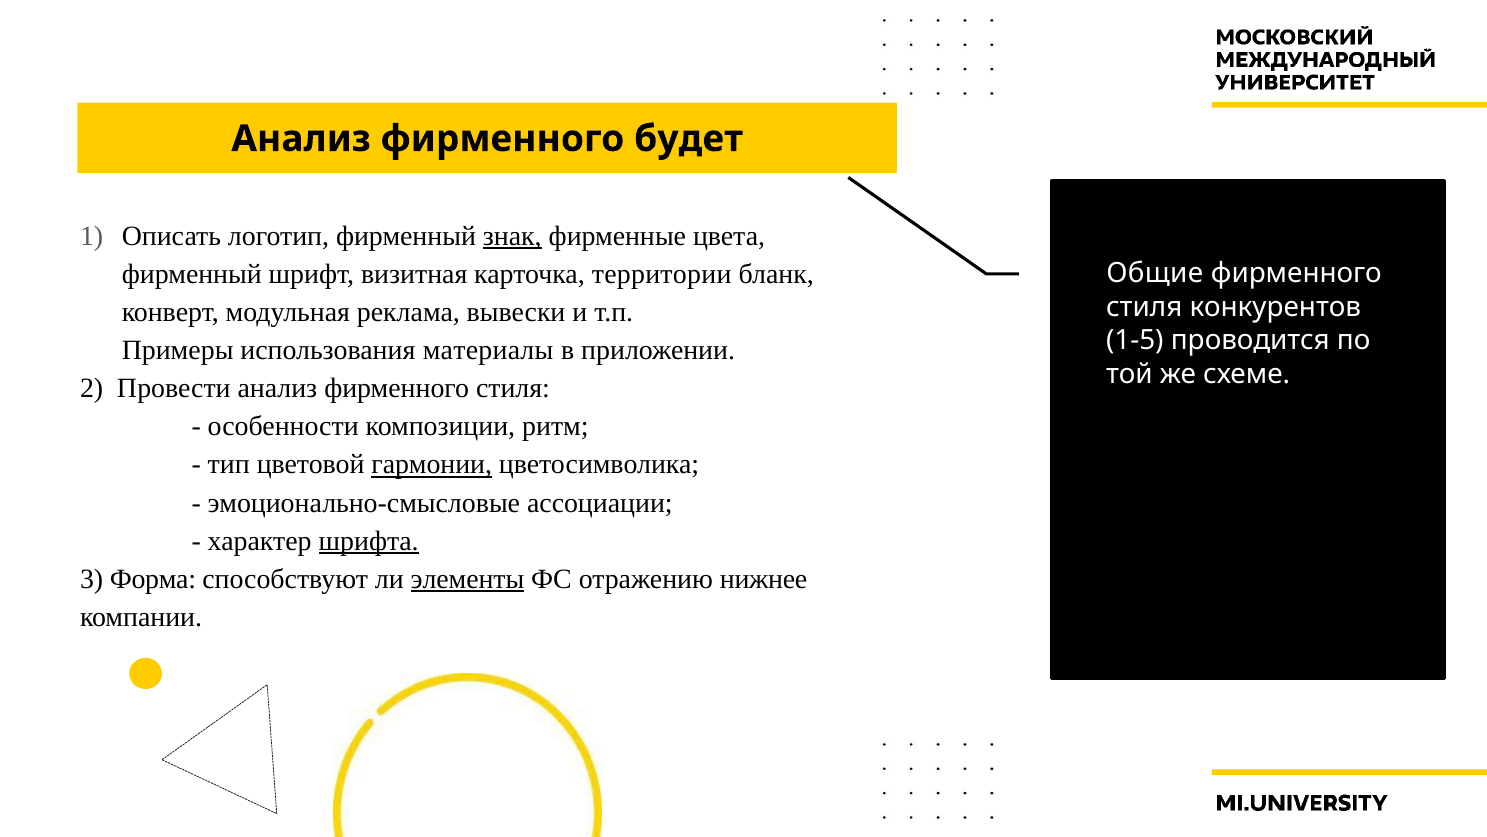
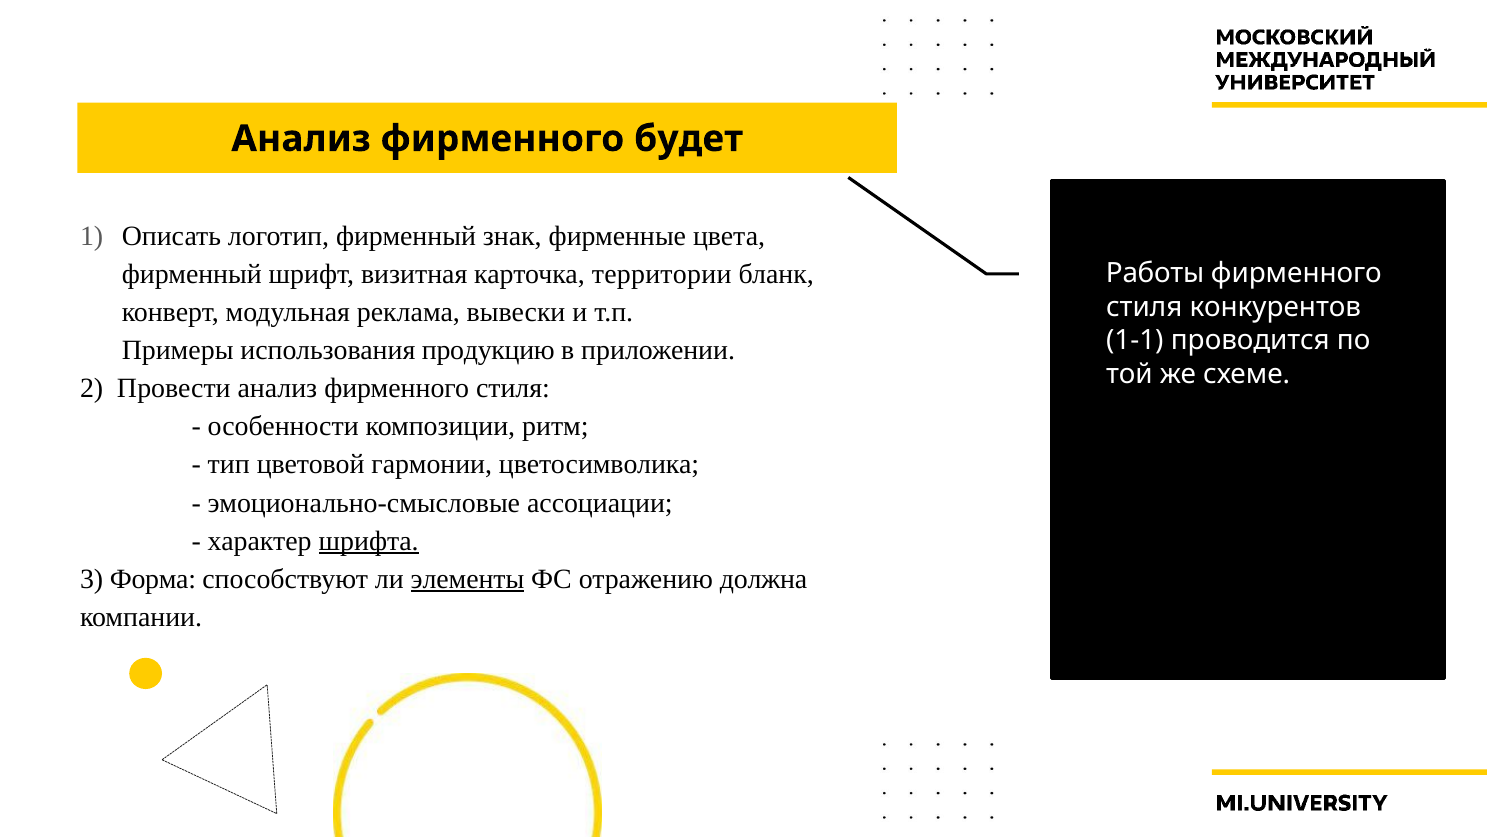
знак underline: present -> none (512, 236)
Общие: Общие -> Работы (1155, 274)
1-5: 1-5 -> 1-1 (1135, 340)
материалы: материалы -> продукцию (488, 350)
гармонии underline: present -> none (432, 464)
нижнее: нижнее -> должна (764, 579)
